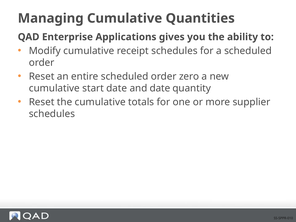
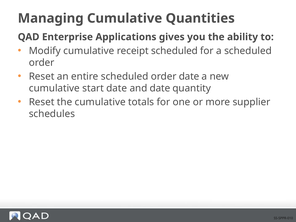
receipt schedules: schedules -> scheduled (174, 51)
order zero: zero -> date (189, 76)
